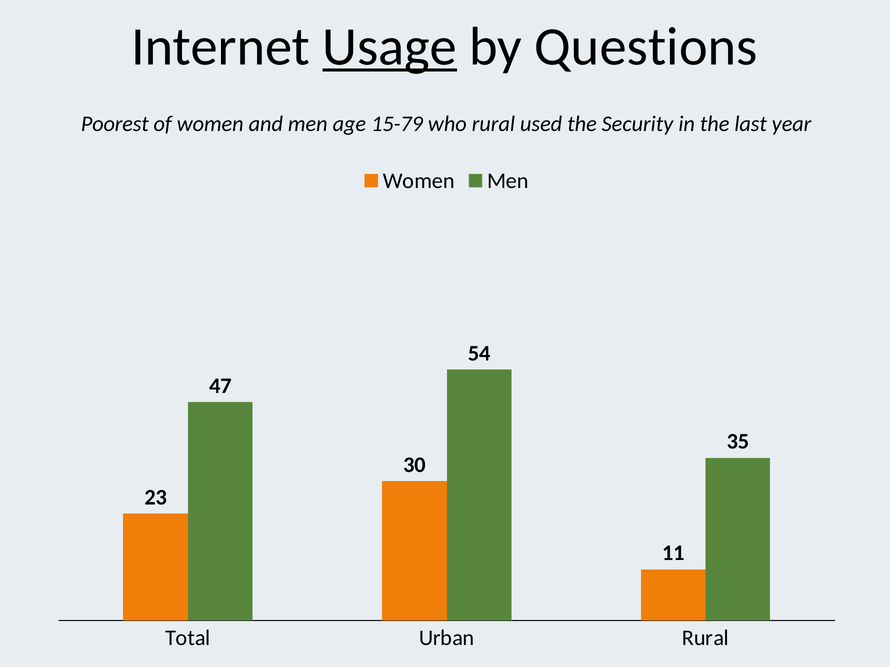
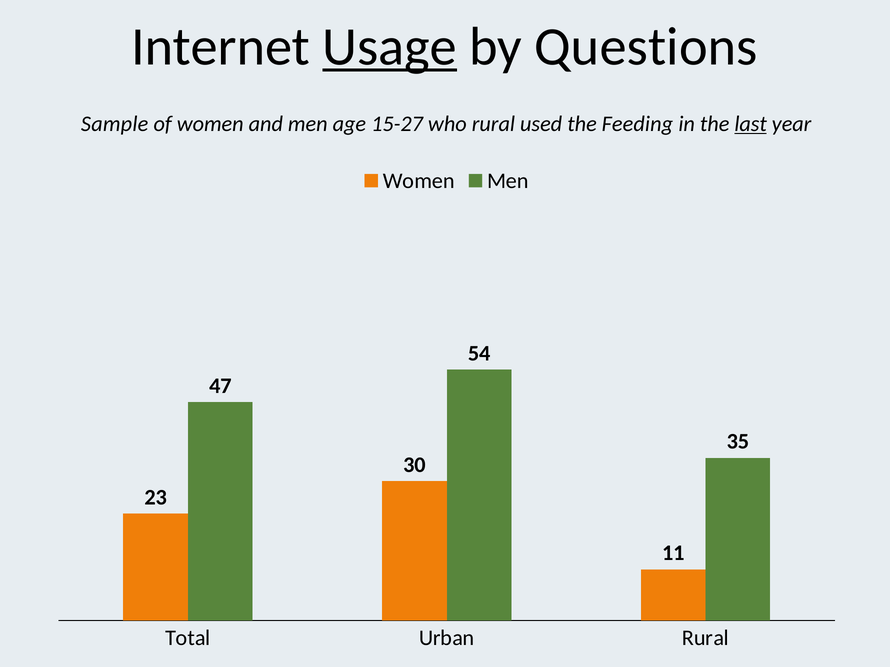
Poorest: Poorest -> Sample (115, 124)
15-79: 15-79 -> 15-27 (397, 124)
Security: Security -> Feeding (637, 124)
last underline: none -> present (751, 124)
